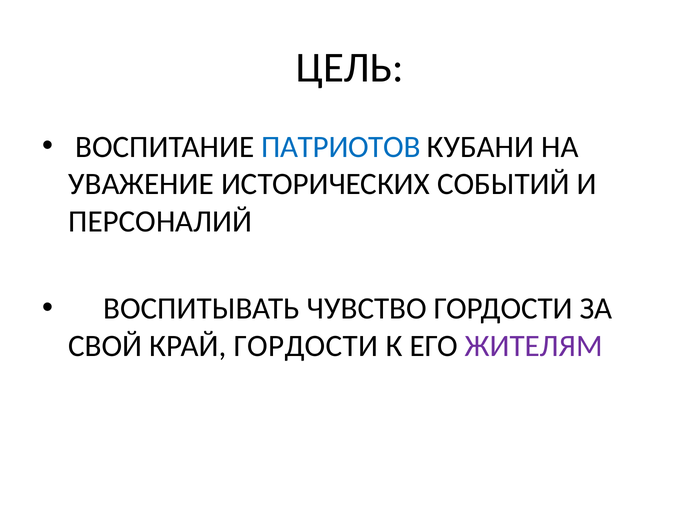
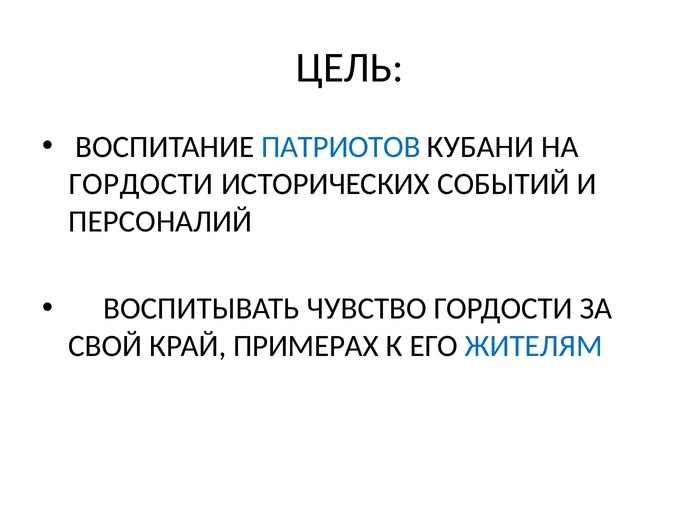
УВАЖЕНИЕ: УВАЖЕНИЕ -> ГОРДОСТИ (141, 184)
КРАЙ ГОРДОСТИ: ГОРДОСТИ -> ПРИМЕРАХ (306, 346)
ЖИТЕЛЯМ colour: purple -> blue (534, 346)
